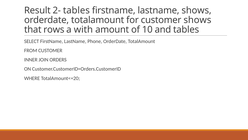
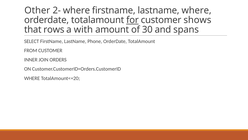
Result: Result -> Other (37, 10)
2- tables: tables -> where (76, 10)
lastname shows: shows -> where (196, 10)
for underline: none -> present (133, 20)
10: 10 -> 30 (147, 29)
and tables: tables -> spans (186, 29)
